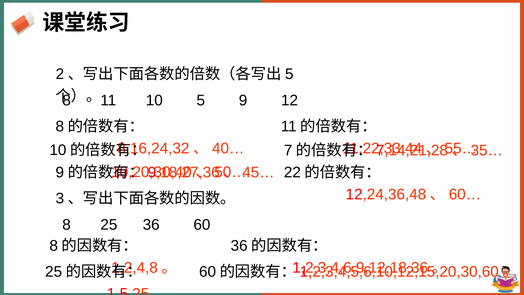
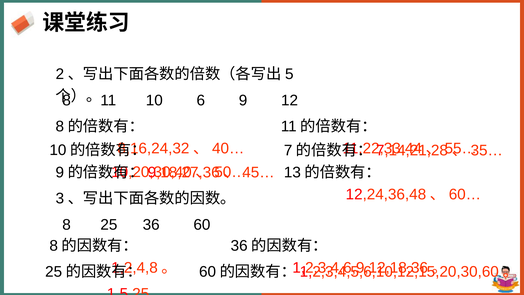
10 5: 5 -> 6 (201, 100)
22: 22 -> 13 (292, 172)
